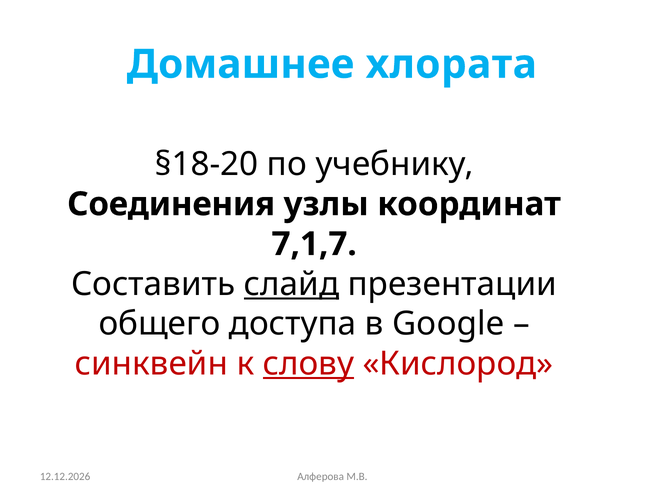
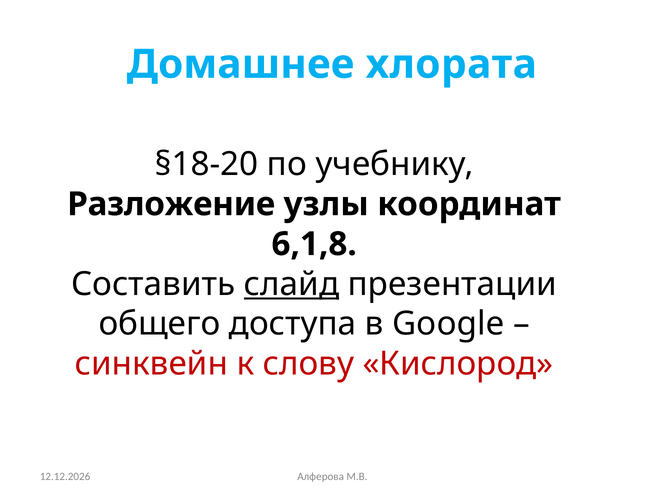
Соединения: Соединения -> Разложение (171, 204)
7,1,7: 7,1,7 -> 6,1,8 (314, 244)
слову underline: present -> none (308, 364)
